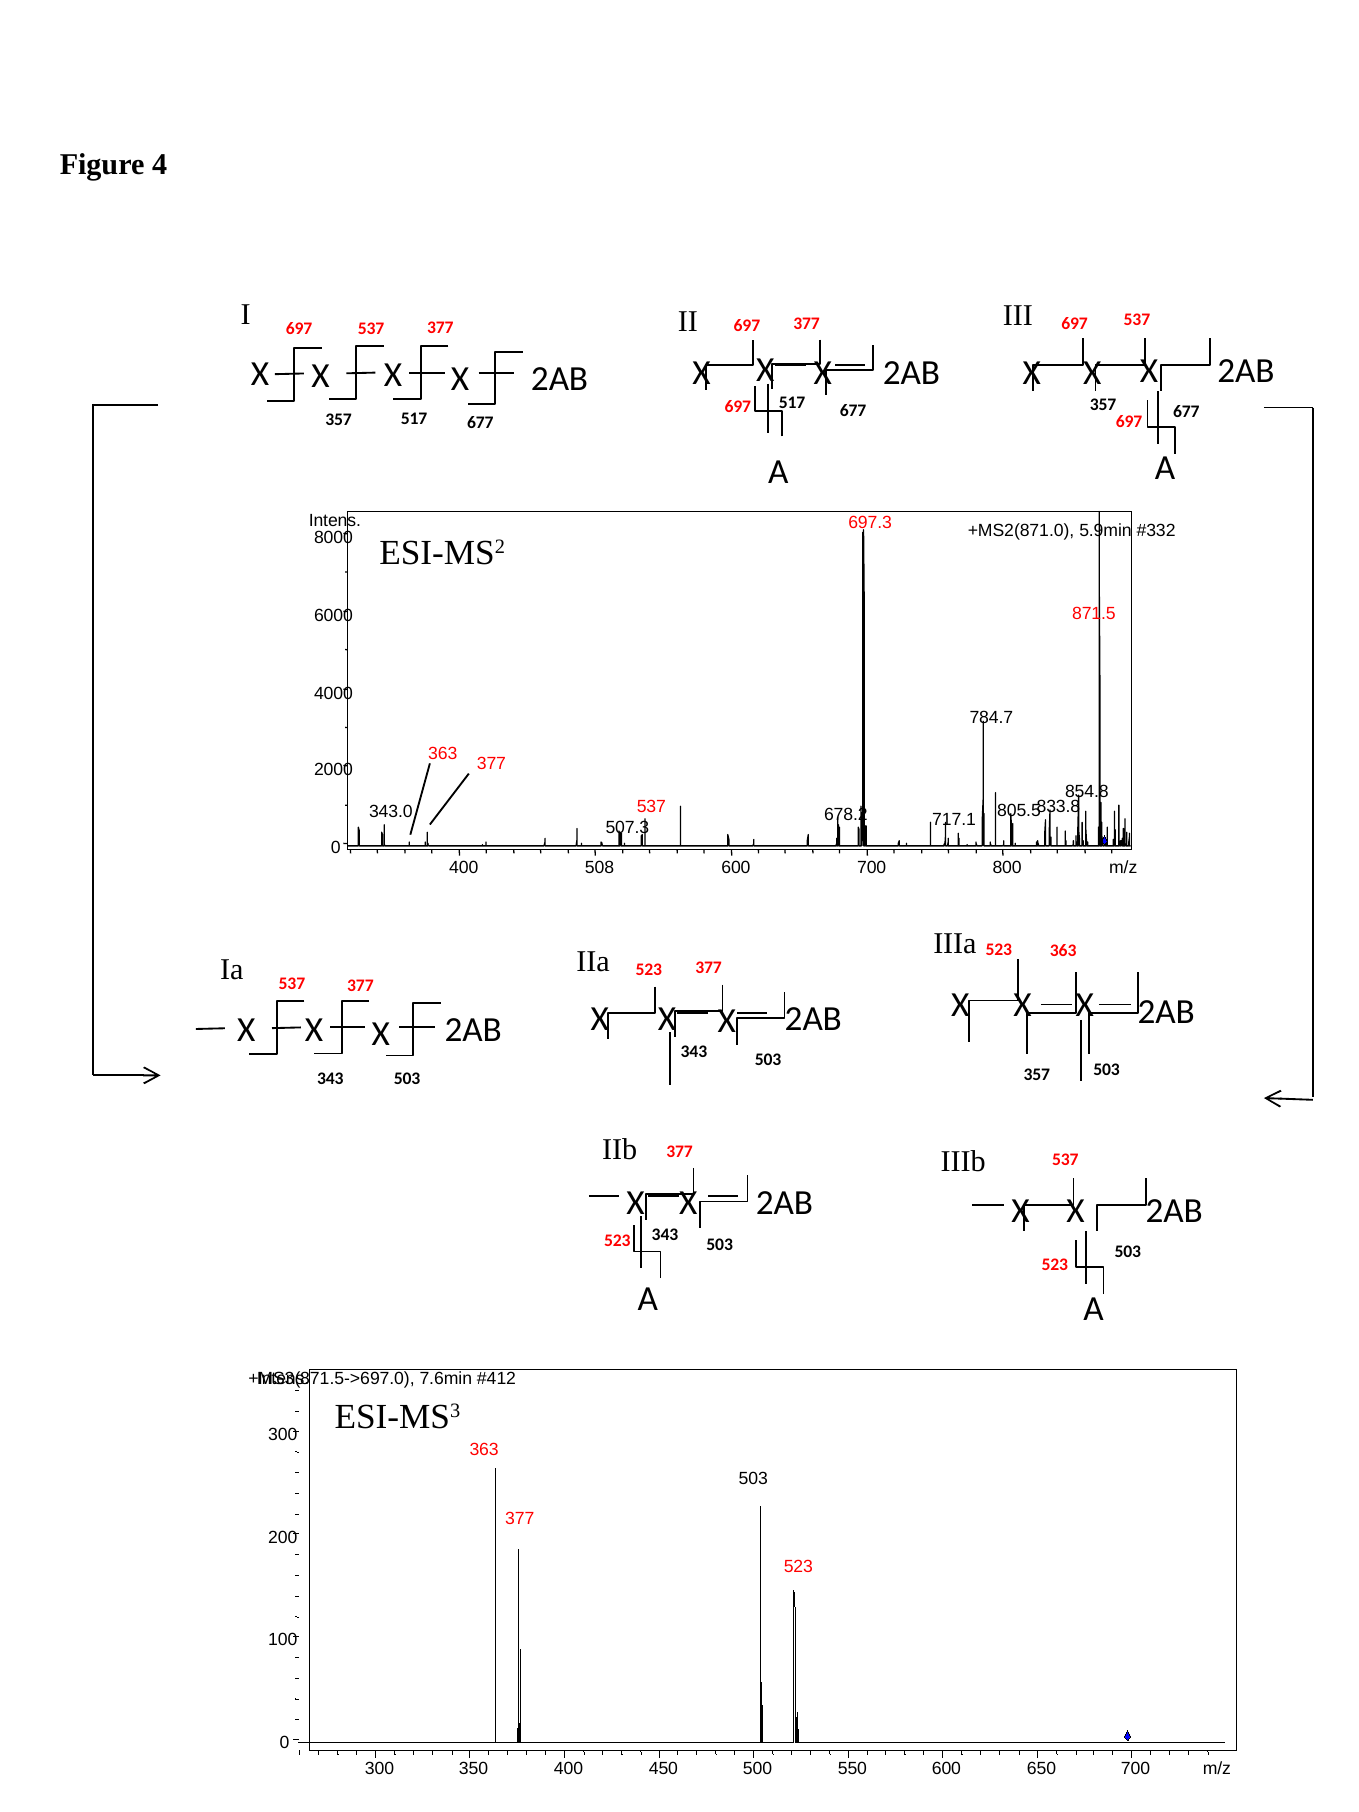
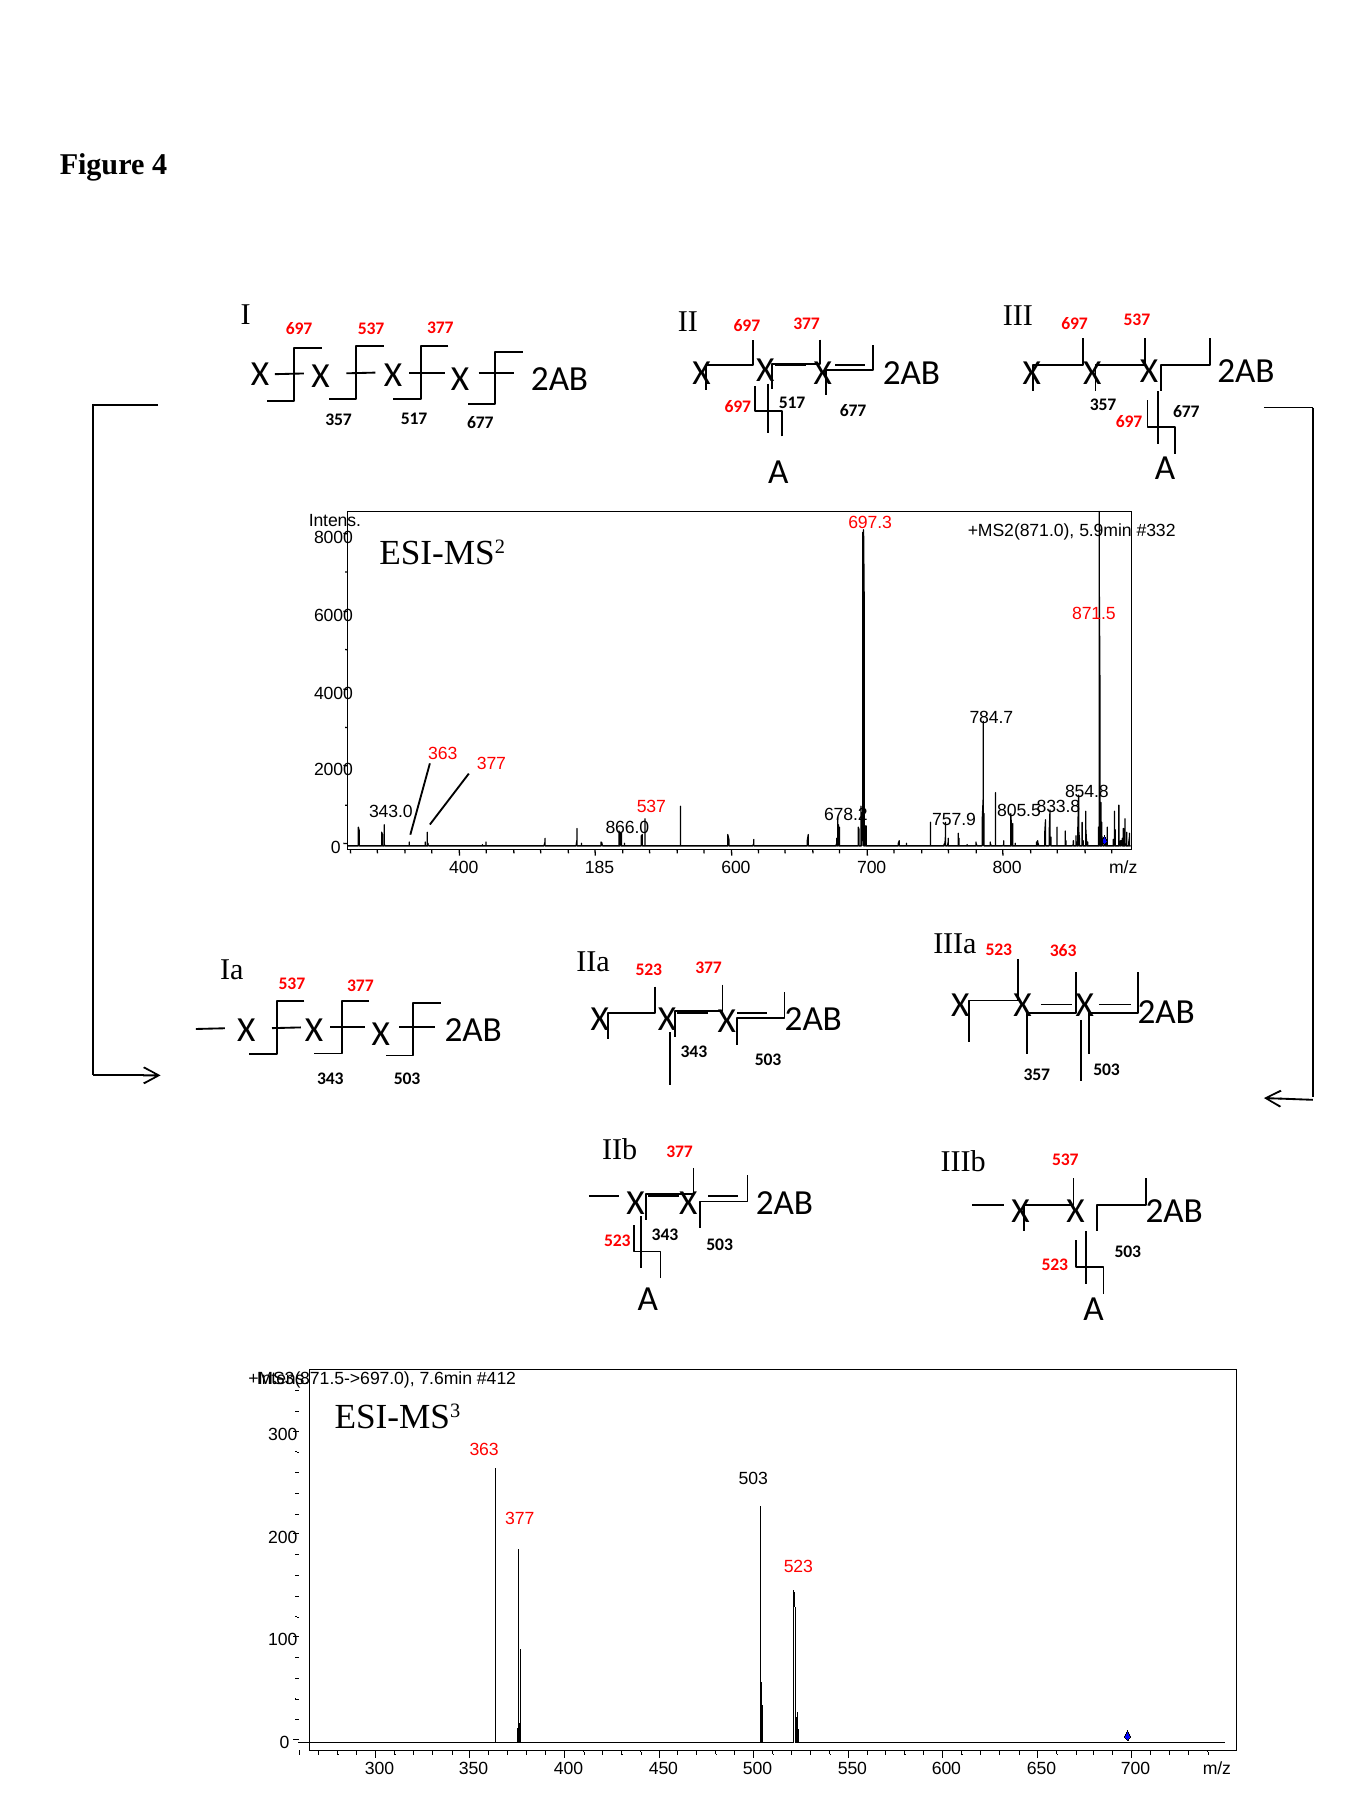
717.1: 717.1 -> 757.9 (954, 819)
507.3: 507.3 -> 866.0 (627, 828)
508: 508 -> 185 (600, 867)
